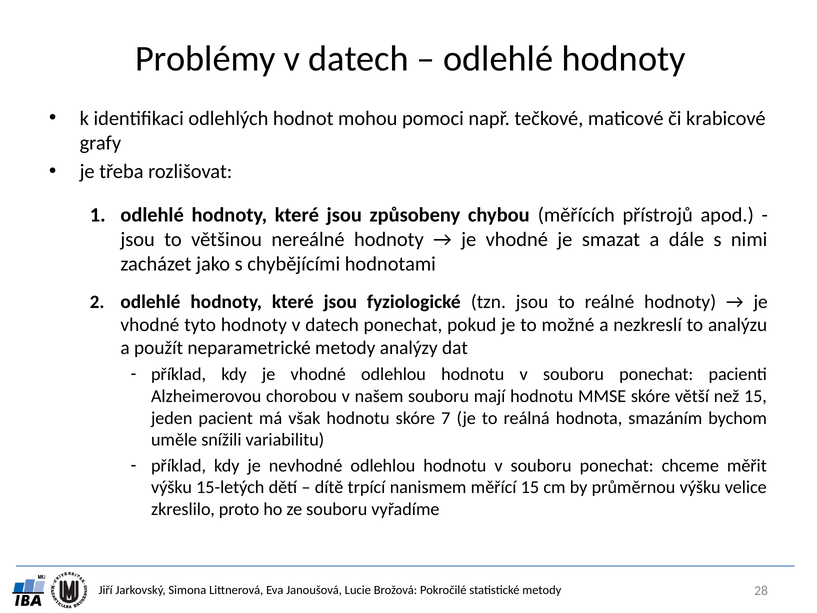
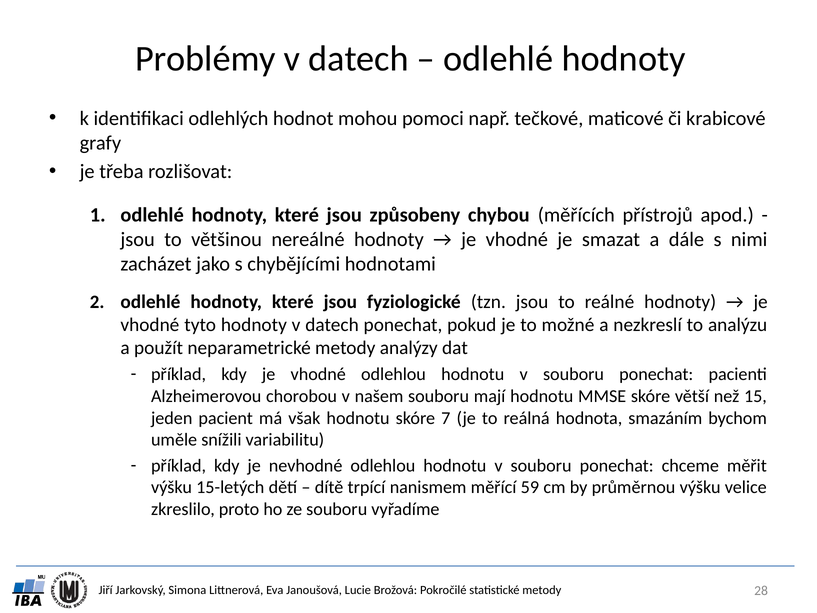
měřící 15: 15 -> 59 (530, 487)
